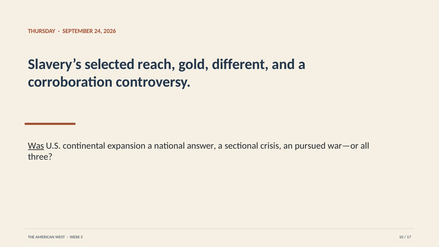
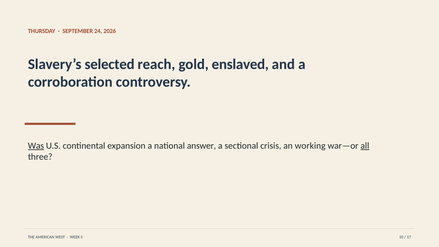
different: different -> enslaved (240, 64)
pursued: pursued -> working (310, 146)
all underline: none -> present (365, 146)
